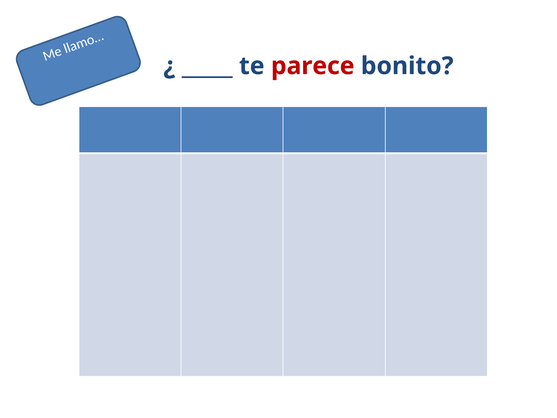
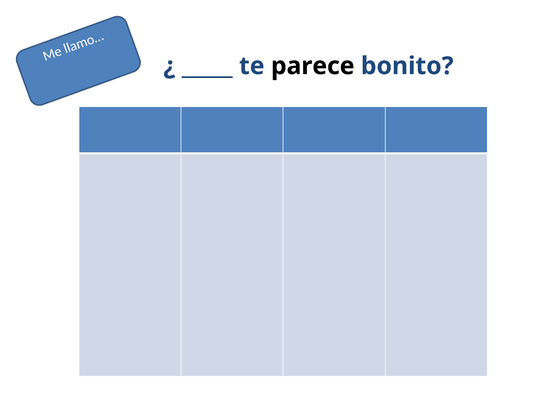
parece colour: red -> black (313, 66)
